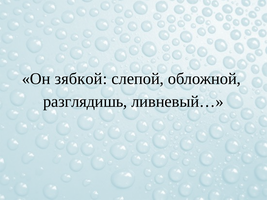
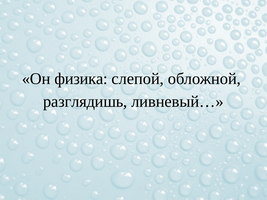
зябкой: зябкой -> физика (81, 79)
